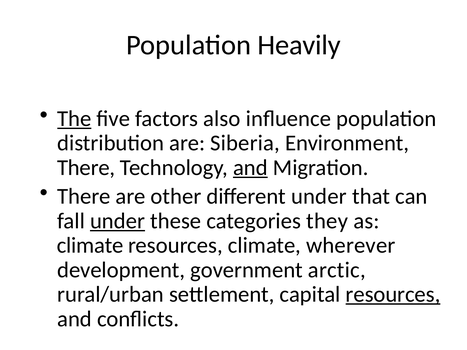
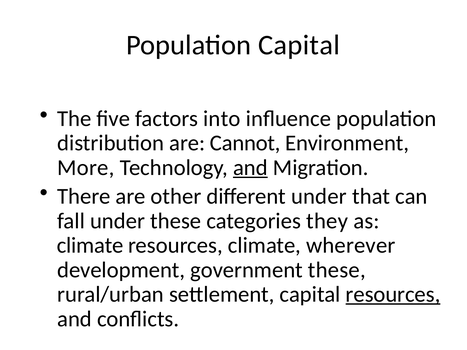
Population Heavily: Heavily -> Capital (299, 45)
The underline: present -> none (74, 119)
also: also -> into (222, 119)
Siberia: Siberia -> Cannot (245, 143)
There: There -> More (86, 168)
under underline: present -> none (118, 221)
government arctic: arctic -> these (337, 270)
